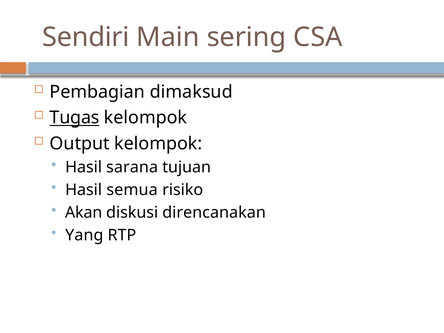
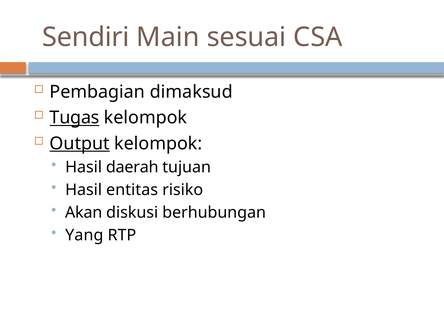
sering: sering -> sesuai (246, 37)
Output underline: none -> present (80, 143)
sarana: sarana -> daerah (132, 167)
semua: semua -> entitas (132, 190)
direncanakan: direncanakan -> berhubungan (214, 212)
